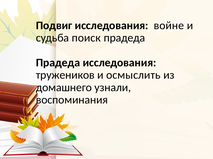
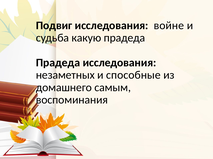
поиск: поиск -> какую (86, 38)
тружеников: тружеников -> незаметных (65, 75)
осмыслить: осмыслить -> способные (133, 75)
узнали: узнали -> самым (113, 88)
